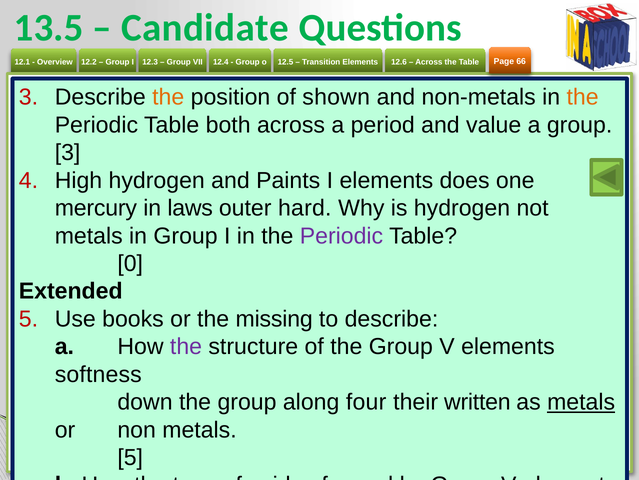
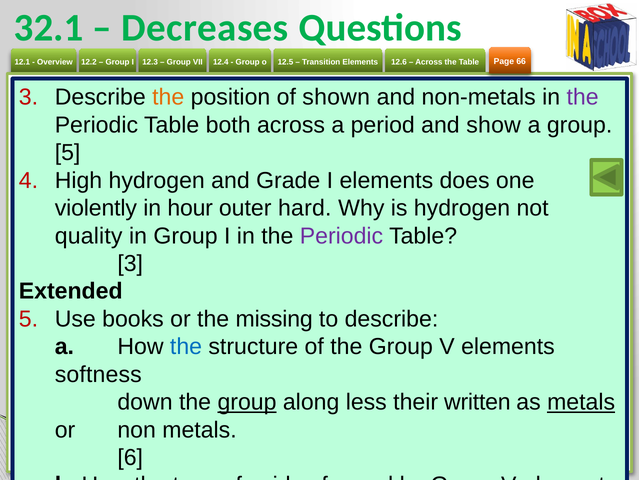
13.5: 13.5 -> 32.1 (49, 28)
Candidate: Candidate -> Decreases (205, 28)
the colour: orange -> purple (583, 97)
value: value -> show (494, 125)
3: 3 -> 5 (68, 153)
Paints: Paints -> Grade (288, 180)
mercury: mercury -> violently (96, 208)
laws: laws -> hour (190, 208)
metals: metals -> quality (89, 236)
0: 0 -> 3 (130, 263)
the colour: purple -> blue (186, 346)
group underline: none -> present (247, 402)
four: four -> less (366, 402)
5: 5 -> 6 (130, 457)
